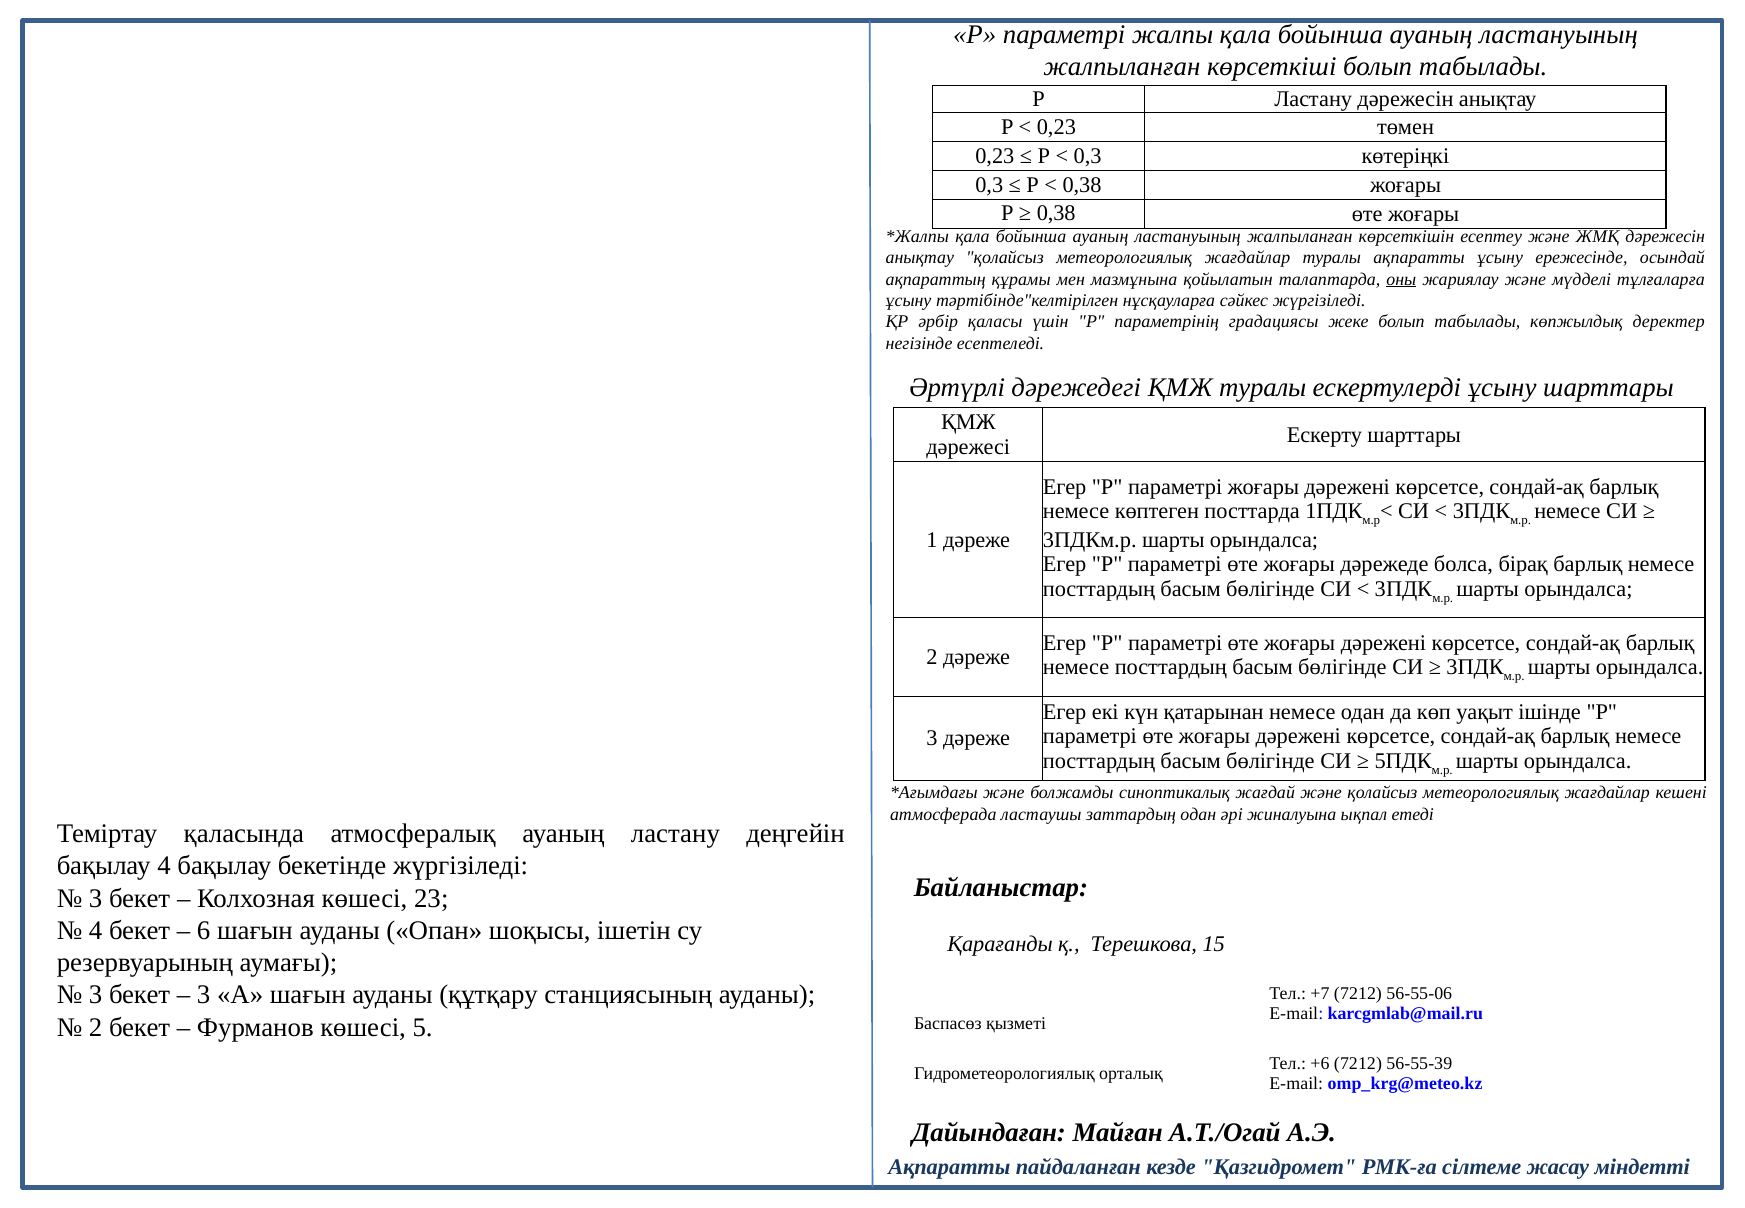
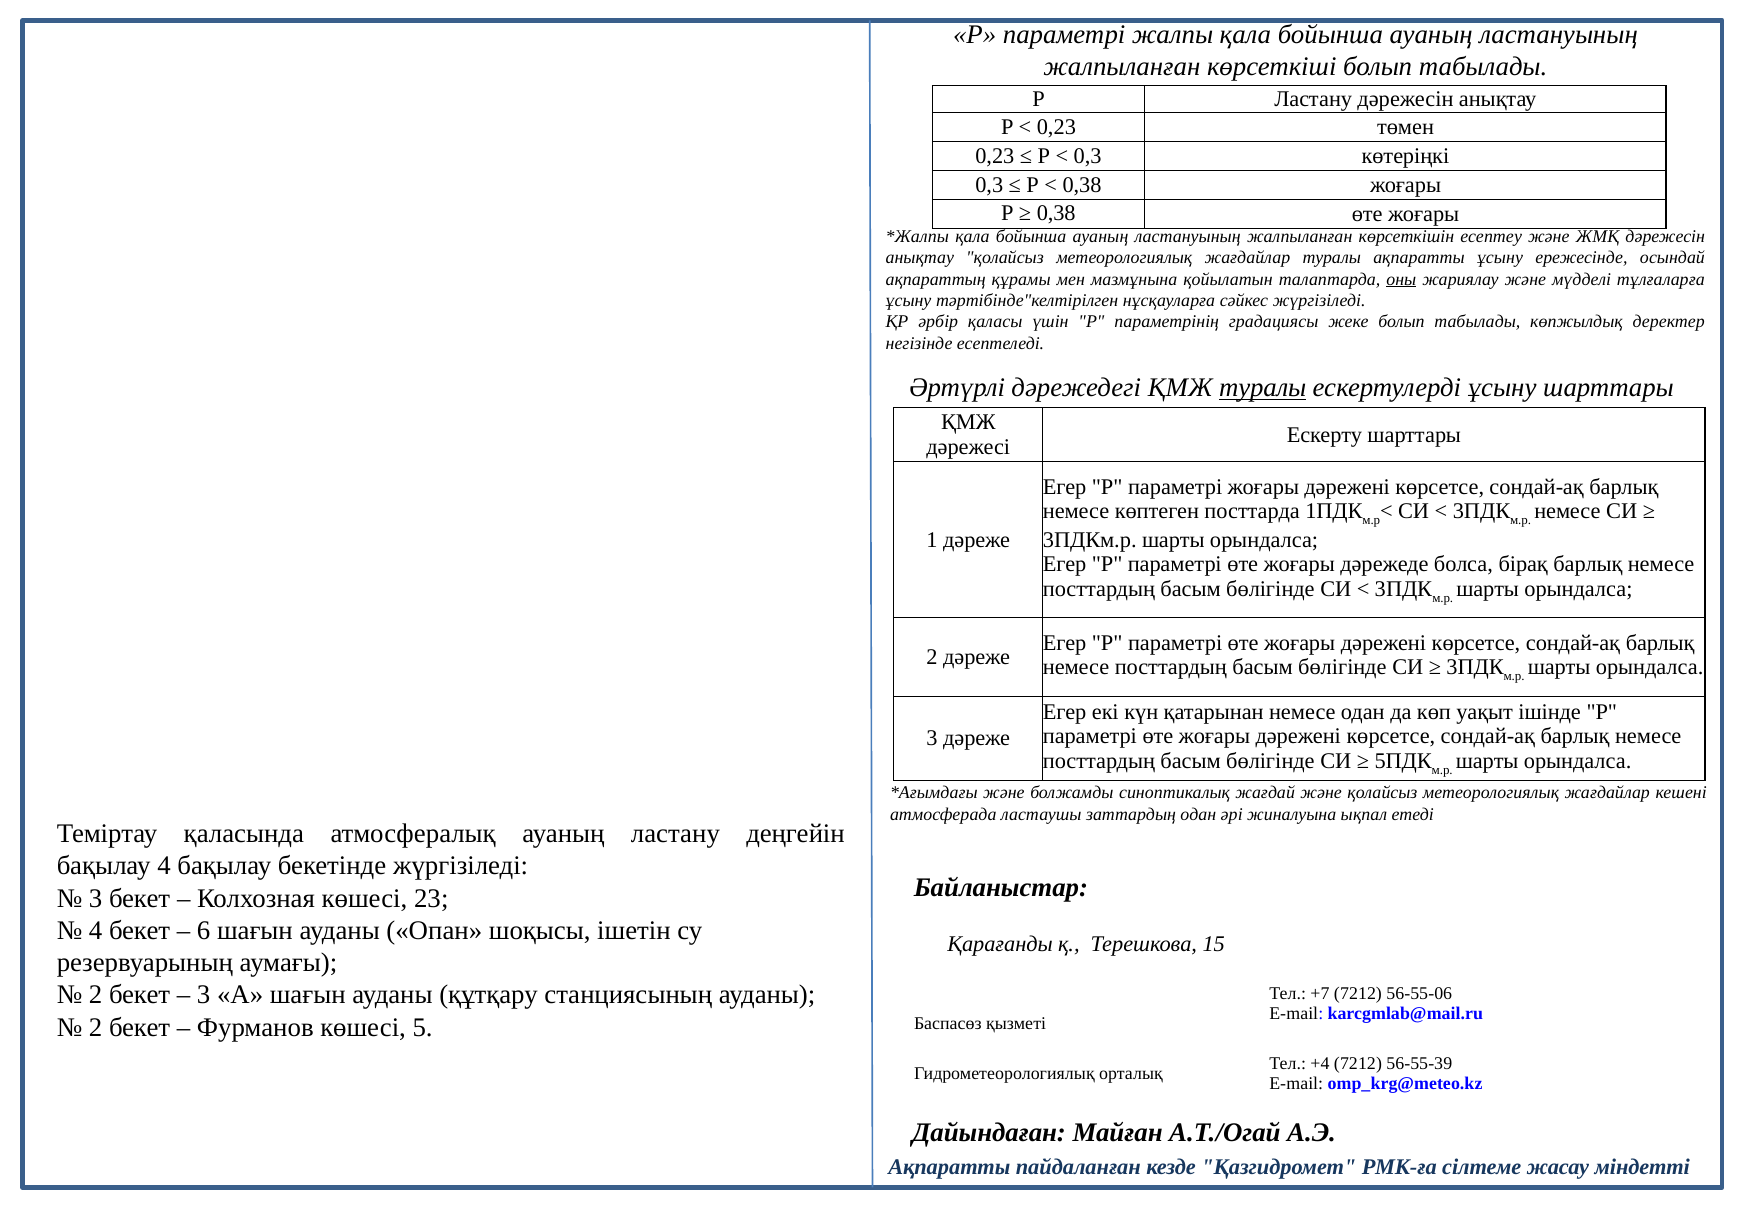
туралы underline: none -> present (1263, 388)
3: 3 -> 2 (96, 995)
+6: +6 -> +4 (1320, 1063)
